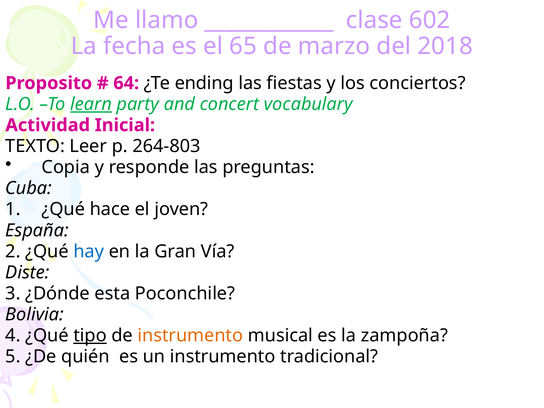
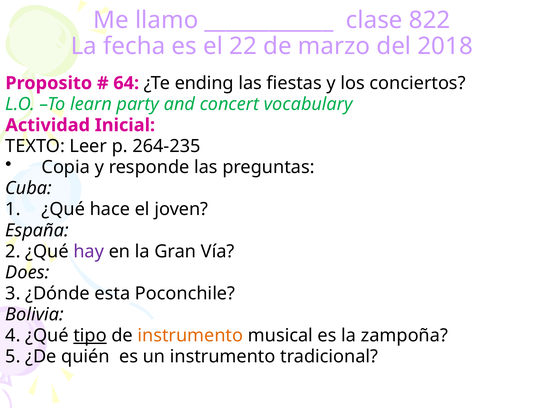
602: 602 -> 822 (430, 20)
65: 65 -> 22 (243, 46)
learn underline: present -> none (91, 104)
264-803: 264-803 -> 264-235 (166, 146)
hay colour: blue -> purple (89, 251)
Diste: Diste -> Does (27, 272)
